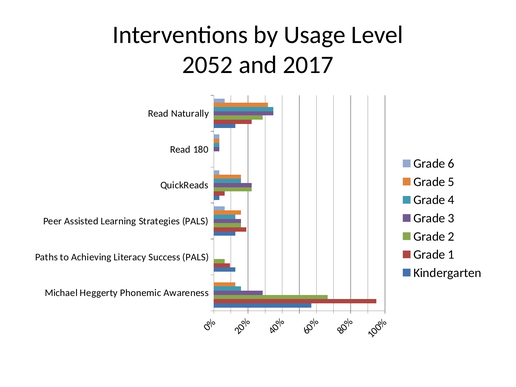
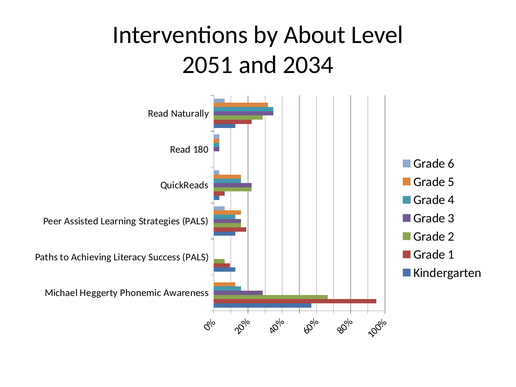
Usage: Usage -> About (315, 35)
2052: 2052 -> 2051 (208, 65)
2017: 2017 -> 2034 (308, 65)
